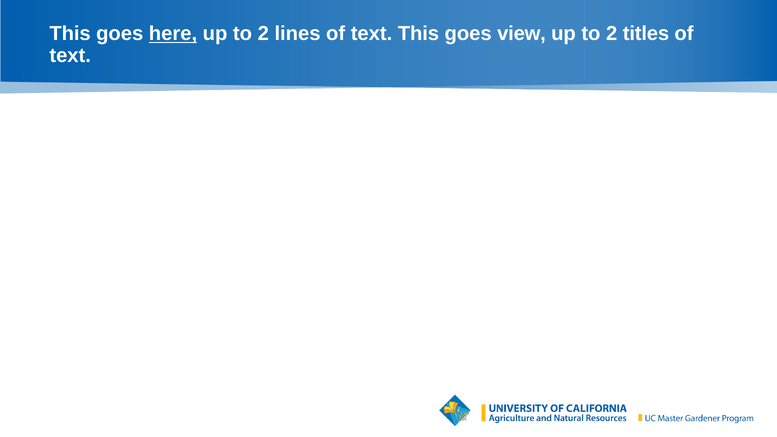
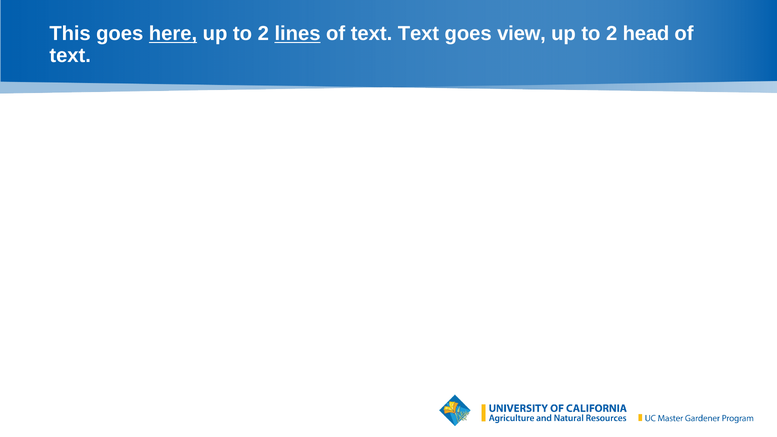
lines underline: none -> present (298, 34)
text This: This -> Text (418, 34)
titles: titles -> head (646, 34)
